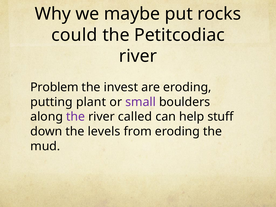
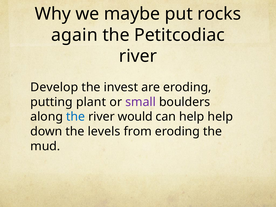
could: could -> again (74, 35)
Problem: Problem -> Develop (54, 87)
the colour: purple -> blue (76, 117)
called: called -> would (135, 117)
help stuff: stuff -> help (220, 117)
